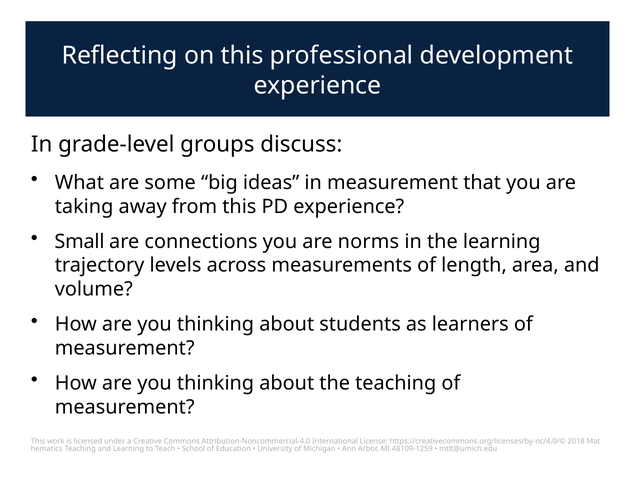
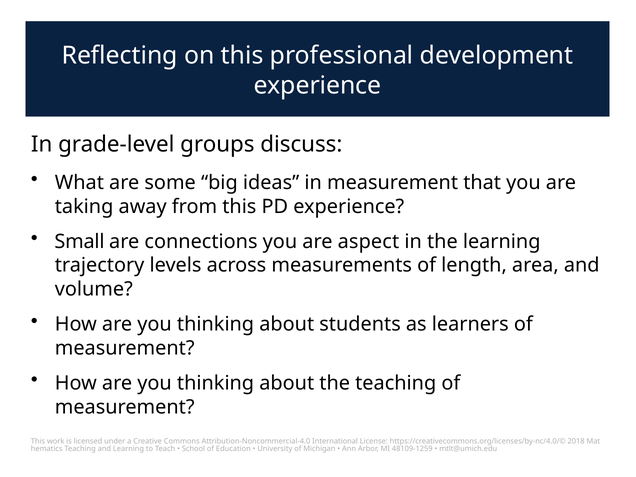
norms: norms -> aspect (368, 242)
